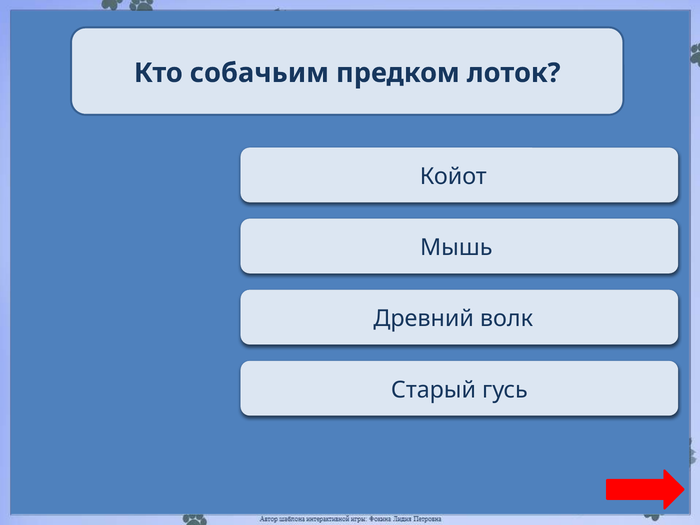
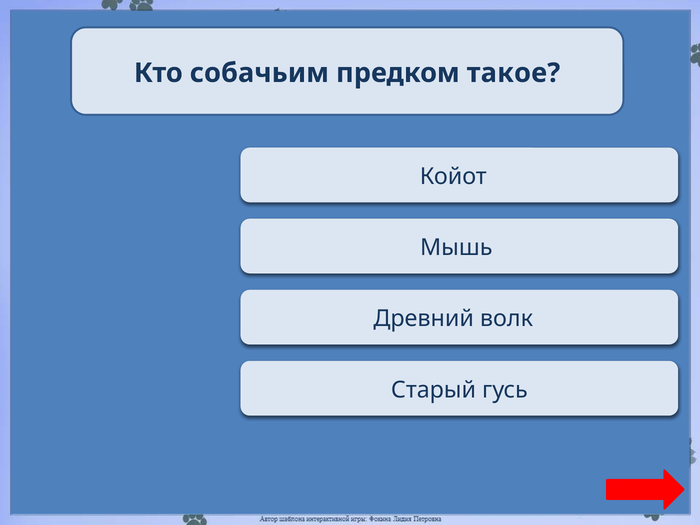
лоток: лоток -> такое (513, 73)
